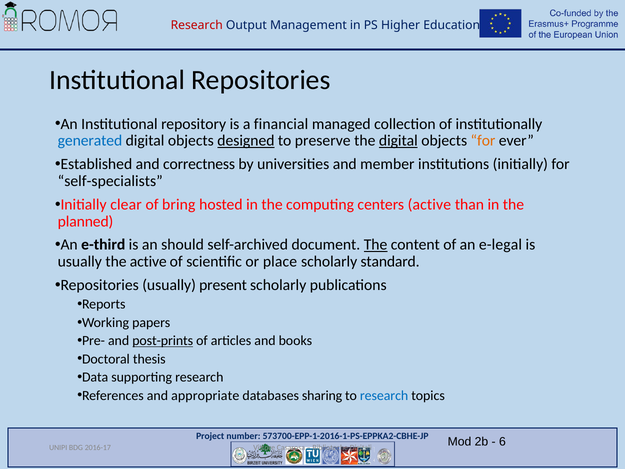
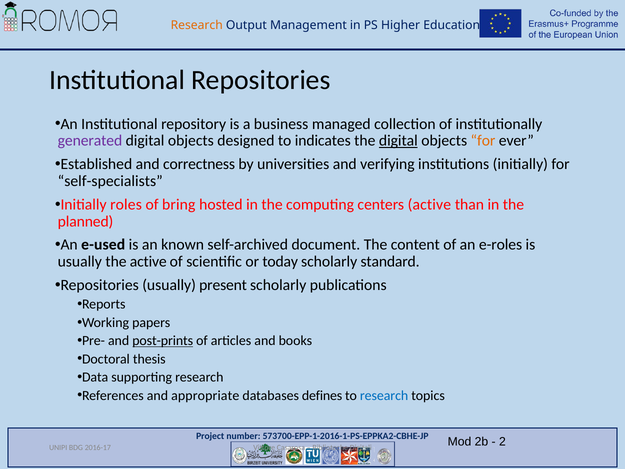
Research colour: red -> orange (197, 25)
financial: financial -> business (281, 124)
generated colour: blue -> purple (90, 141)
designed underline: present -> none (246, 141)
preserve: preserve -> indicates (323, 141)
member: member -> verifying (387, 164)
clear: clear -> roles (126, 204)
e-third: e-third -> e-used (103, 245)
should: should -> known (183, 245)
The underline: present -> none (376, 245)
e-legal: e-legal -> e-roles (501, 245)
place: place -> today (280, 262)
sharing: sharing -> defines (322, 395)
6: 6 -> 2 (502, 442)
